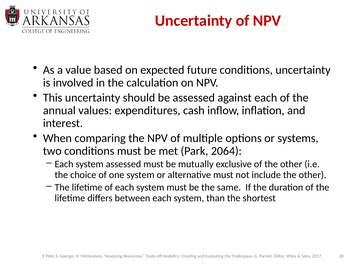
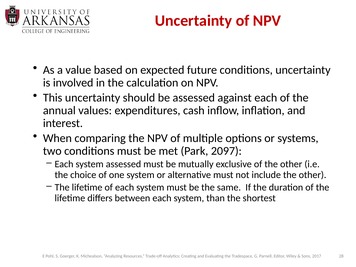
2064: 2064 -> 2097 (226, 151)
